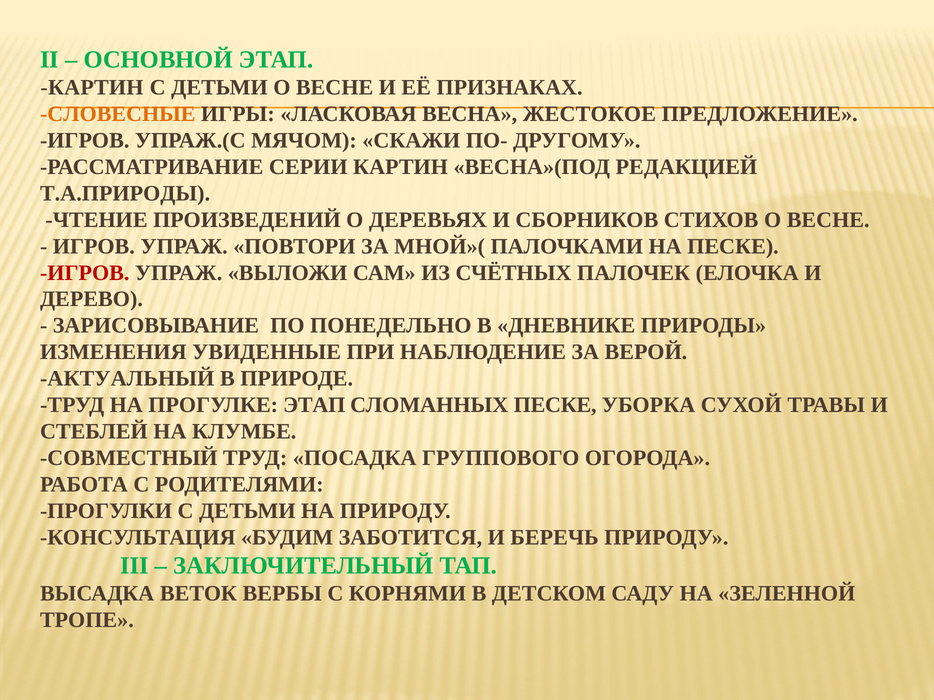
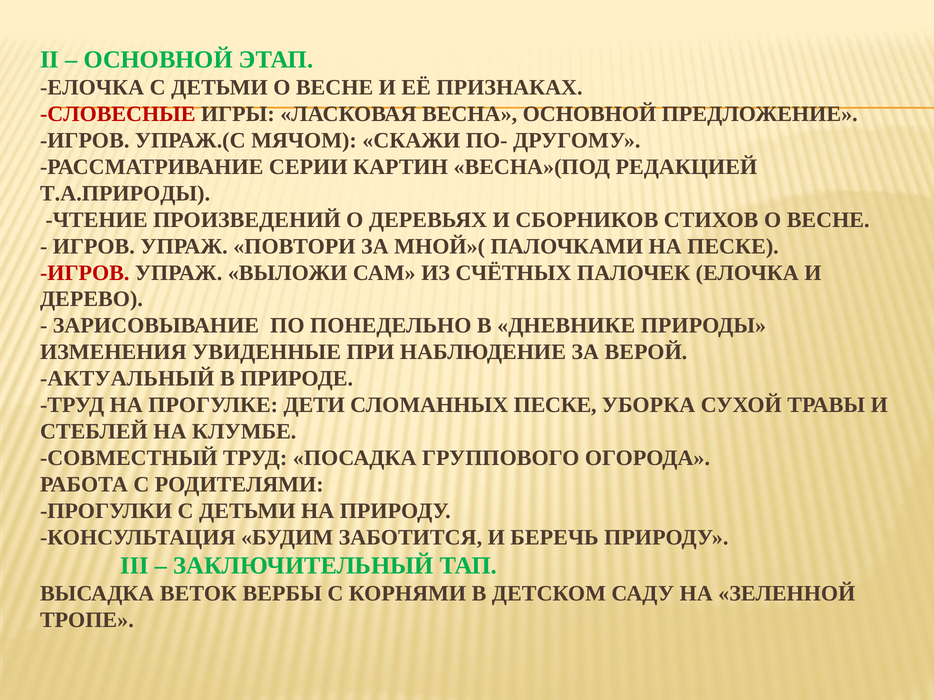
КАРТИН: КАРТИН -> ЕЛОЧКА (92, 88)
СЛОВЕСНЫЕ colour: orange -> red (118, 114)
ВЕСНА ЖЕСТОКОЕ: ЖЕСТОКОЕ -> ОСНОВНОЙ (589, 114)
ПРОГУЛКЕ ЭТАП: ЭТАП -> ДЕТИ (314, 405)
